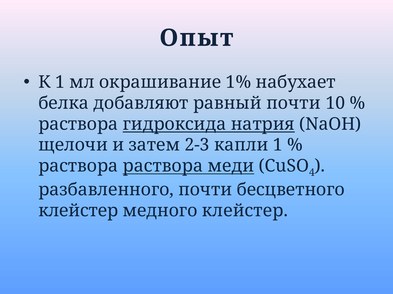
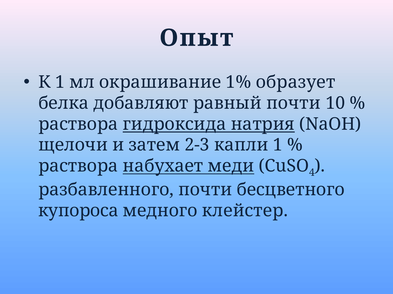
набухает: набухает -> образует (296, 82)
раствора раствора: раствора -> набухает (163, 166)
клейстер: клейстер -> купороса (78, 211)
